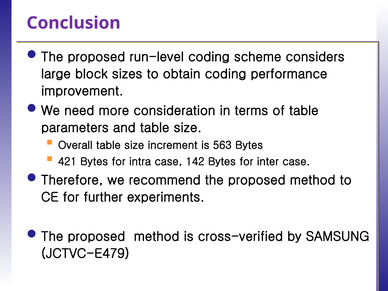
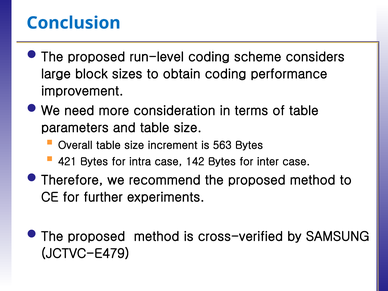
Conclusion colour: purple -> blue (74, 23)
